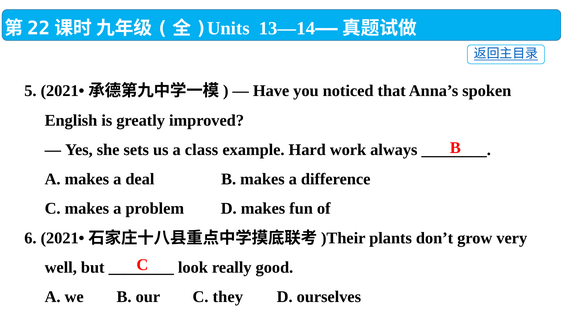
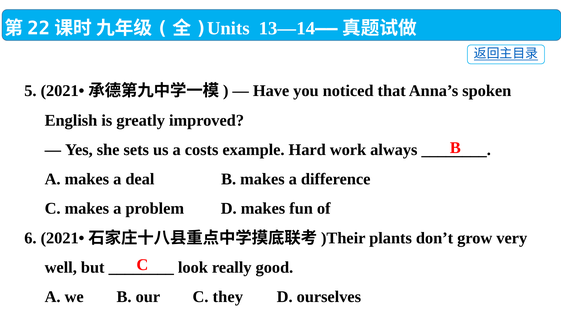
class: class -> costs (202, 150)
